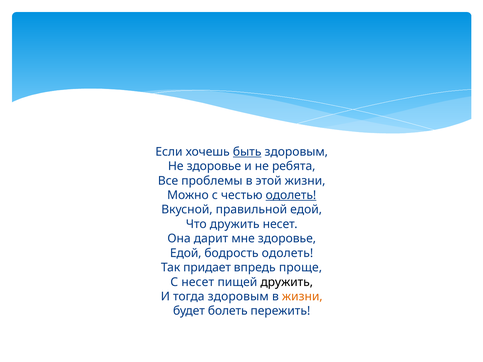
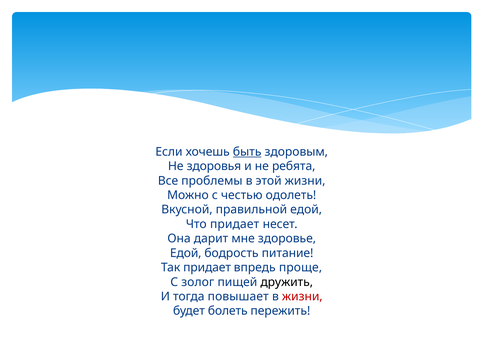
Не здоровье: здоровье -> здоровья (214, 166)
одолеть underline: present -> none (291, 195)
Что дружить: дружить -> придает (235, 224)
бодрость одолеть: одолеть -> питание (288, 253)
С несет: несет -> золог (198, 282)
тогда здоровым: здоровым -> повышает (238, 297)
жизни colour: orange -> red (302, 297)
